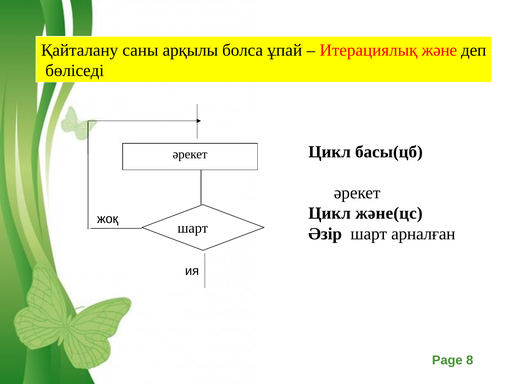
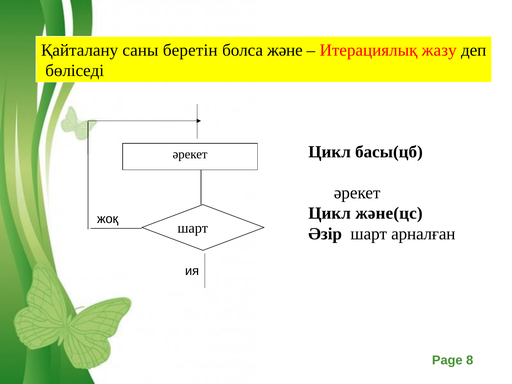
арқылы: арқылы -> беретін (190, 50)
ұпай: ұпай -> және (285, 50)
және: және -> жазу (439, 50)
